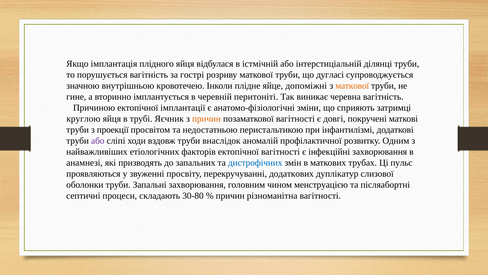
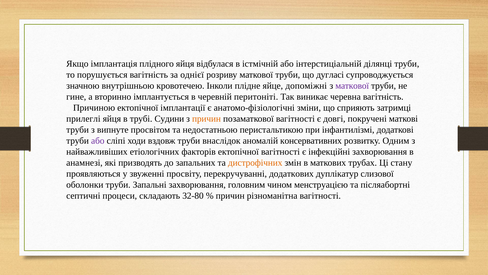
гострі: гострі -> однієї (192, 75)
маткової colour: orange -> purple (352, 86)
круглою: круглою -> прилеглі (83, 119)
Яєчник: Яєчник -> Судини (169, 119)
проекції: проекції -> випнуте (113, 130)
профілактичної: профілактичної -> консервативних (311, 141)
дистрофічних colour: blue -> orange (255, 163)
пульс: пульс -> стану (401, 163)
30-80: 30-80 -> 32-80 (193, 196)
